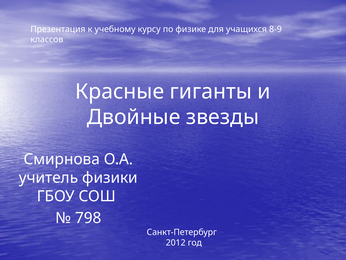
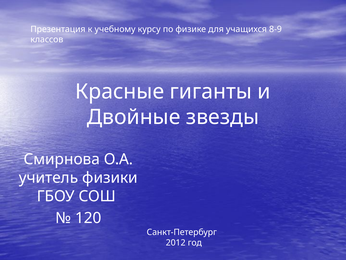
798: 798 -> 120 (88, 218)
